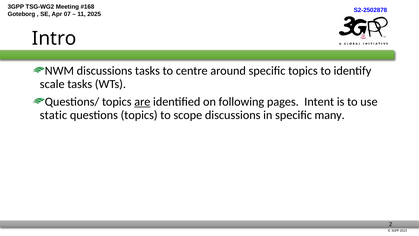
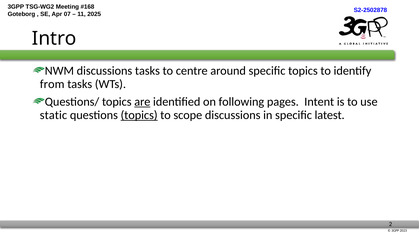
scale: scale -> from (52, 84)
topics underline: none -> present (139, 115)
many: many -> latest (330, 115)
